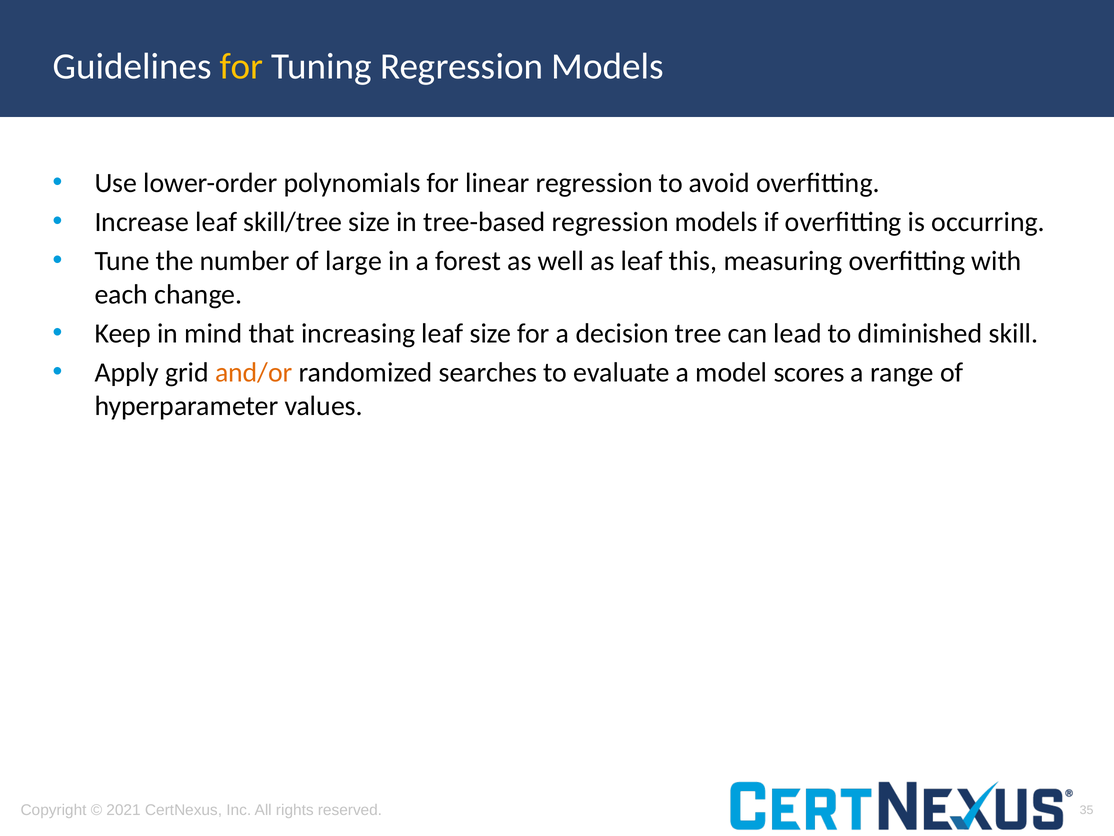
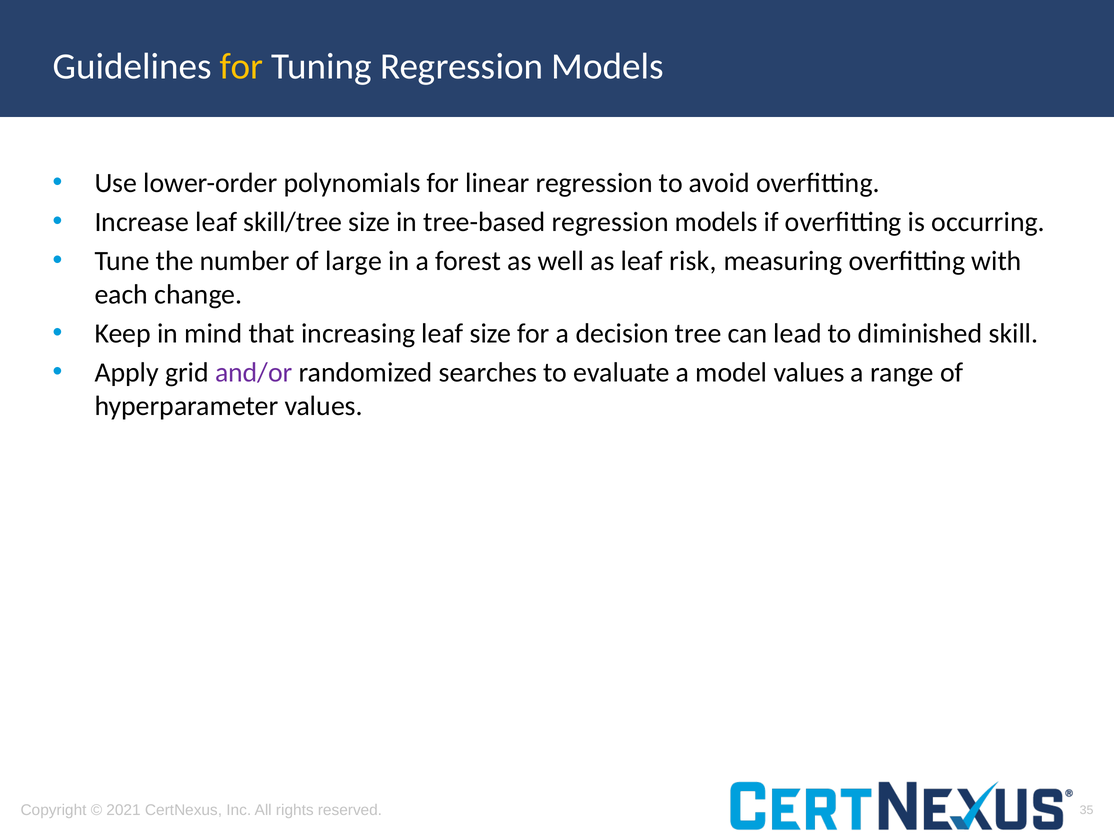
this: this -> risk (693, 261)
and/or colour: orange -> purple (254, 372)
model scores: scores -> values (809, 372)
